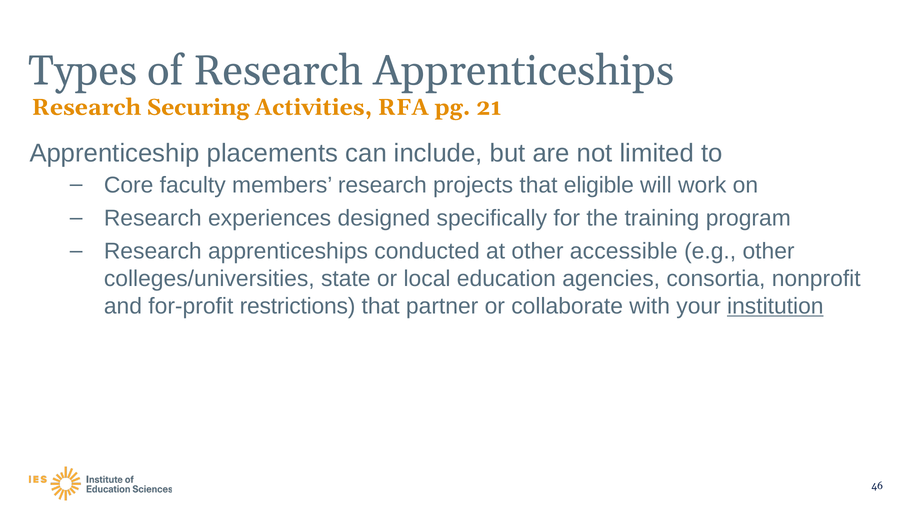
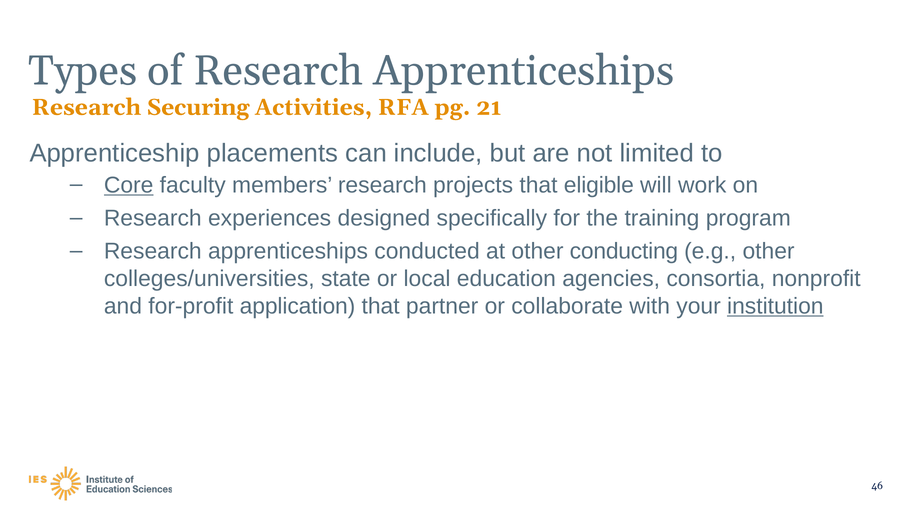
Core underline: none -> present (129, 185)
accessible: accessible -> conducting (624, 252)
restrictions: restrictions -> application (298, 307)
